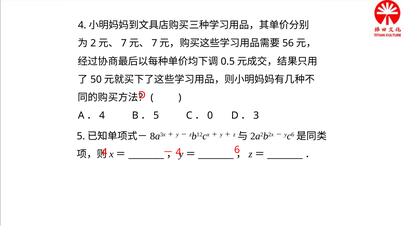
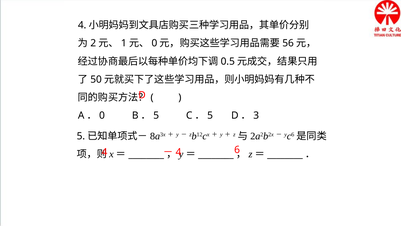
7: 7 -> 1 (124, 43)
7: 7 -> 0 (154, 43)
4: 4 -> 0 (102, 115)
0: 0 -> 5 (210, 115)
